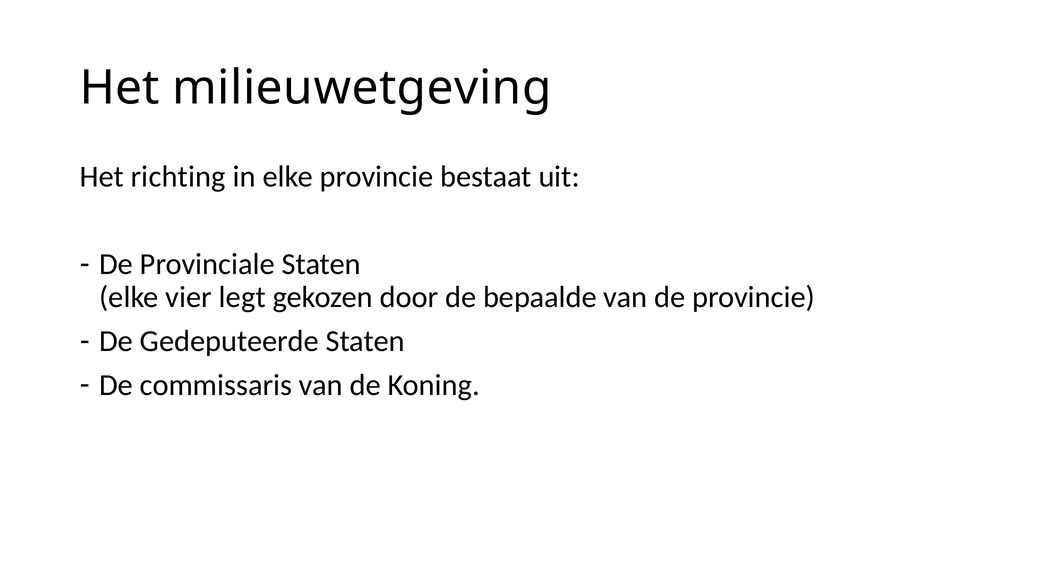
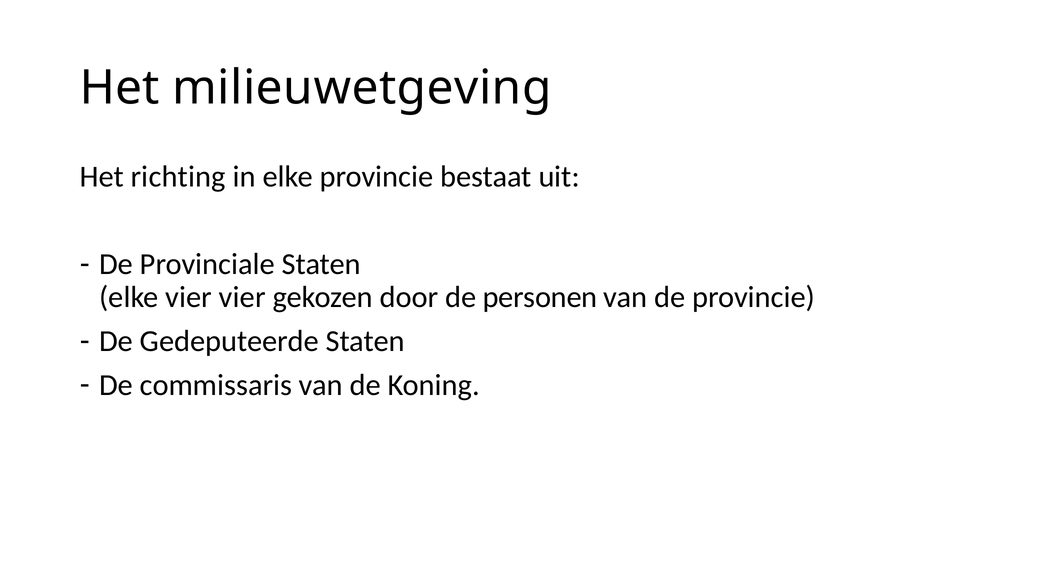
vier legt: legt -> vier (242, 297)
bepaalde: bepaalde -> personen (540, 297)
